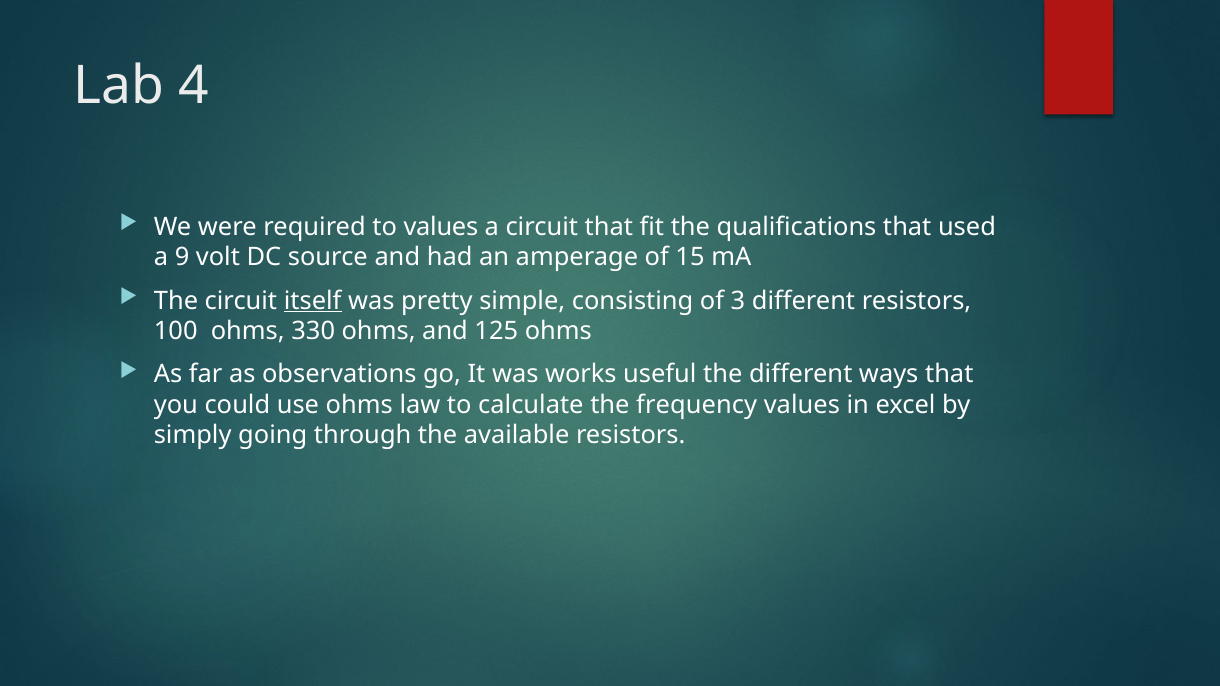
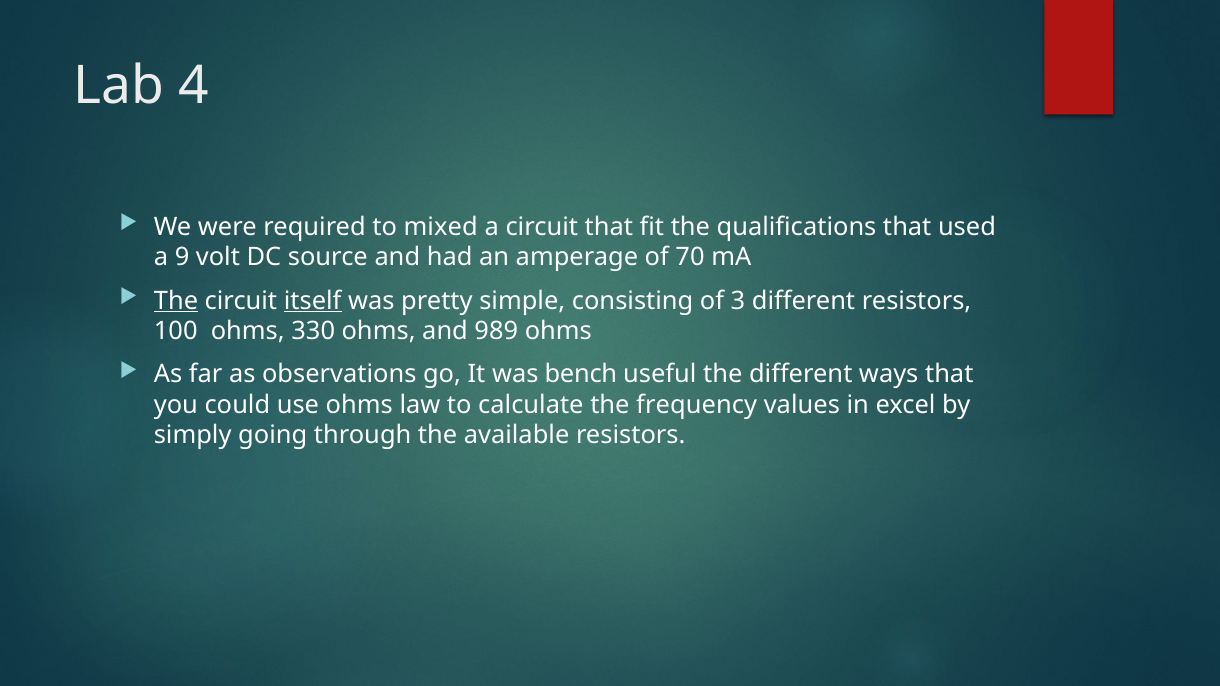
to values: values -> mixed (441, 227)
15: 15 -> 70 (690, 258)
The underline: none -> present (176, 301)
125: 125 -> 989 (496, 331)
works: works -> bench (581, 375)
